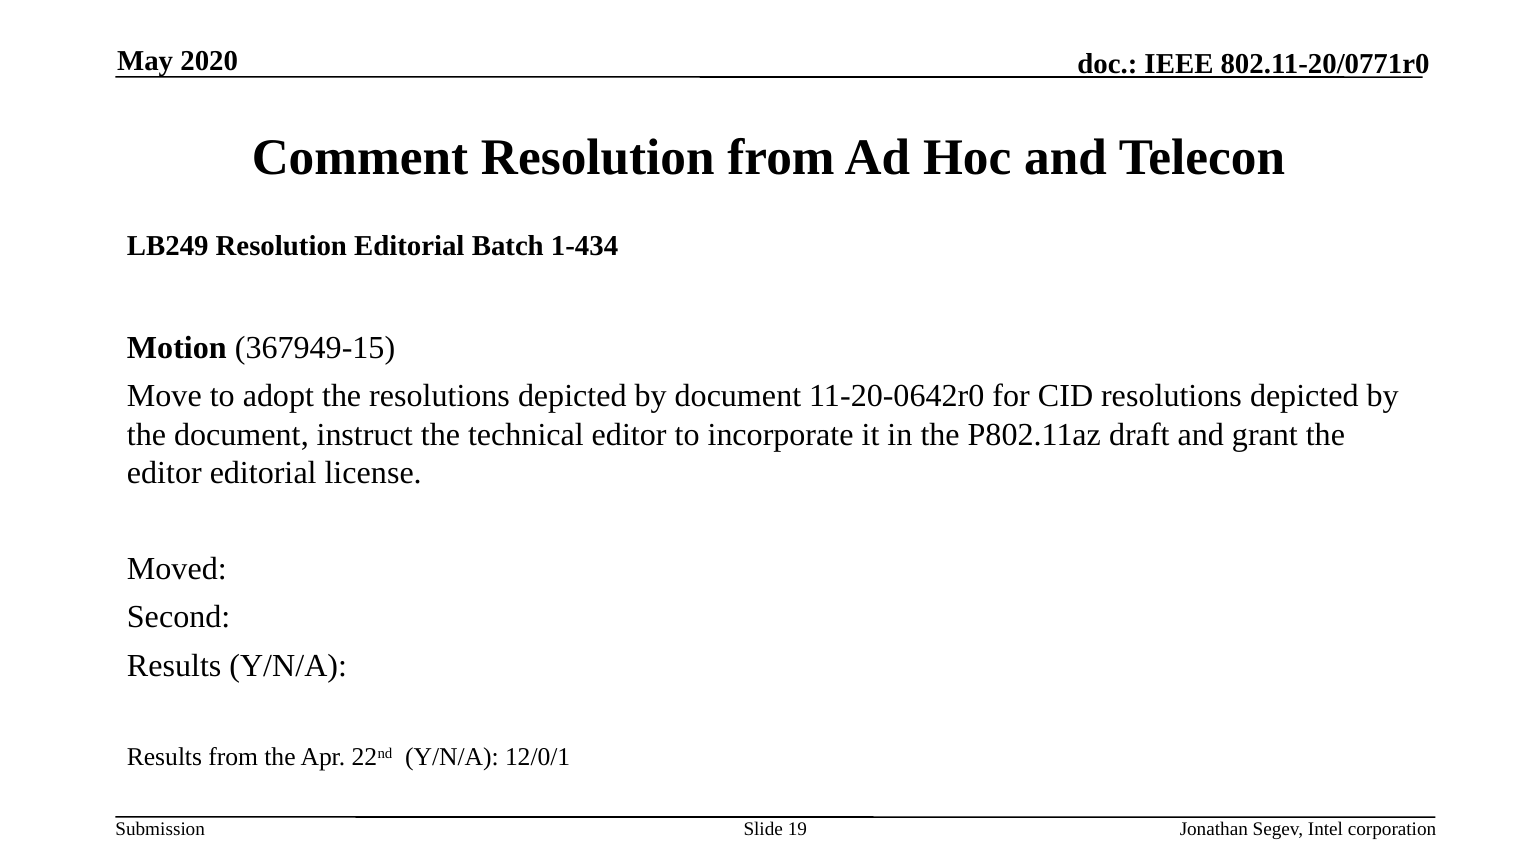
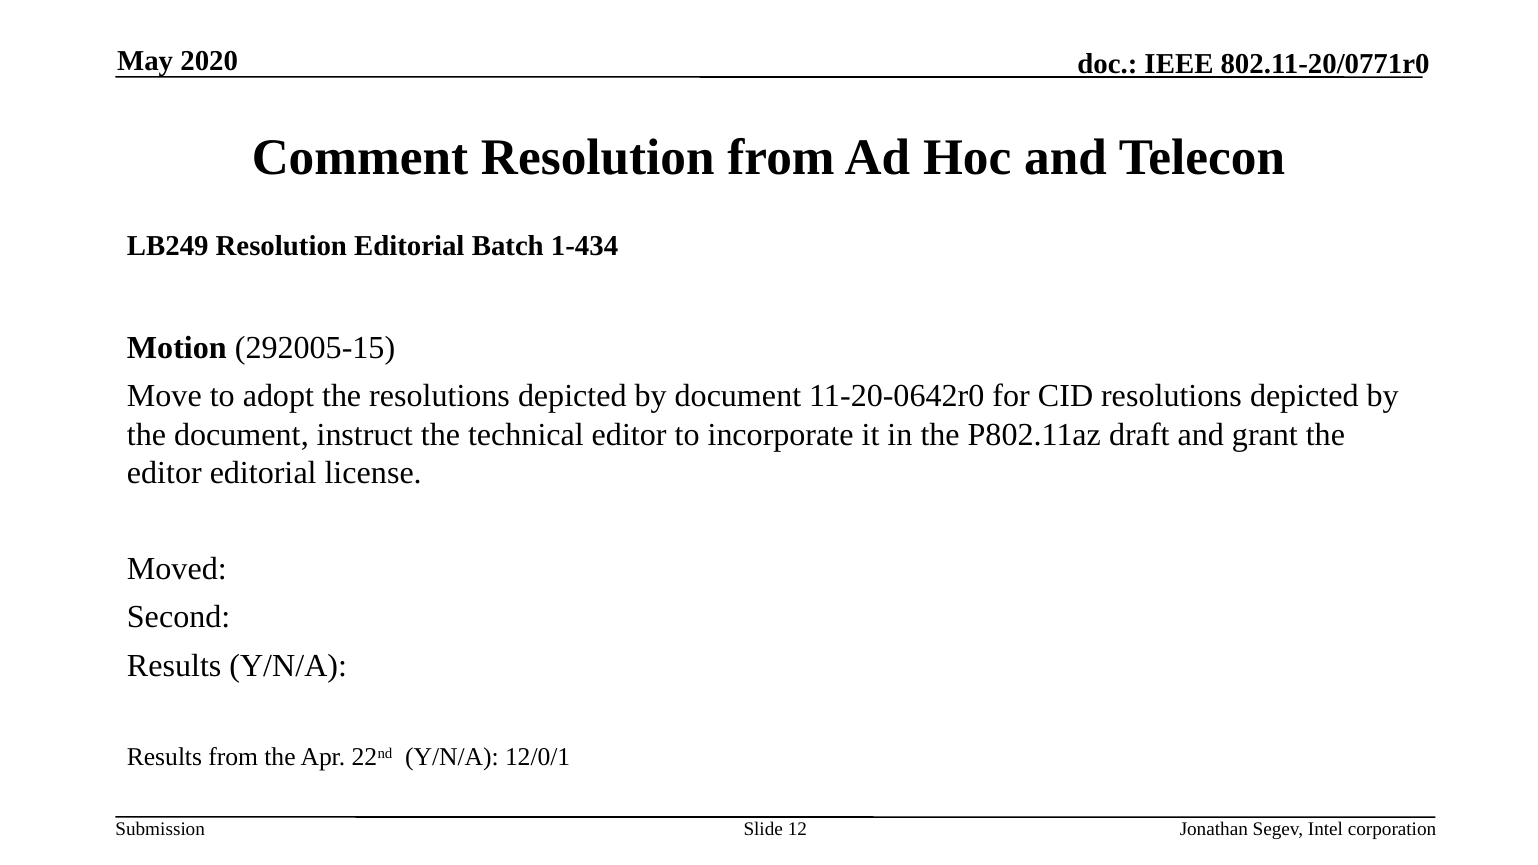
367949-15: 367949-15 -> 292005-15 (315, 348)
19: 19 -> 12 (797, 830)
